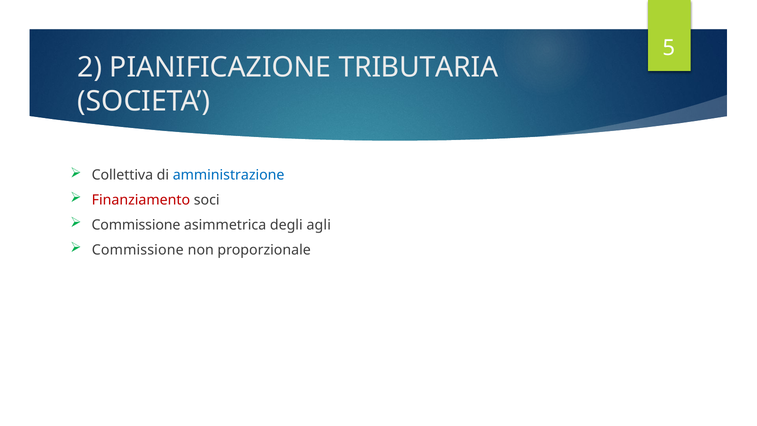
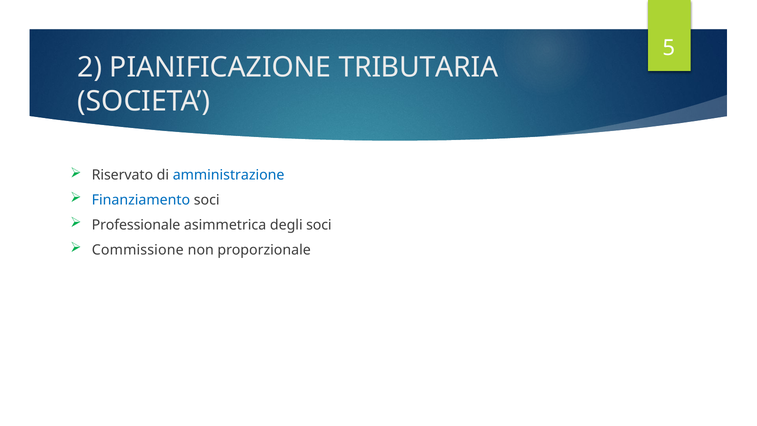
Collettiva: Collettiva -> Riservato (122, 175)
Finanziamento colour: red -> blue (141, 200)
Commissione: Commissione -> Professionale (136, 225)
degli agli: agli -> soci (319, 225)
